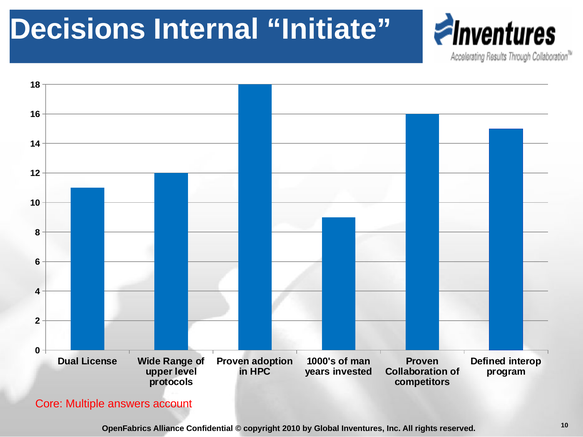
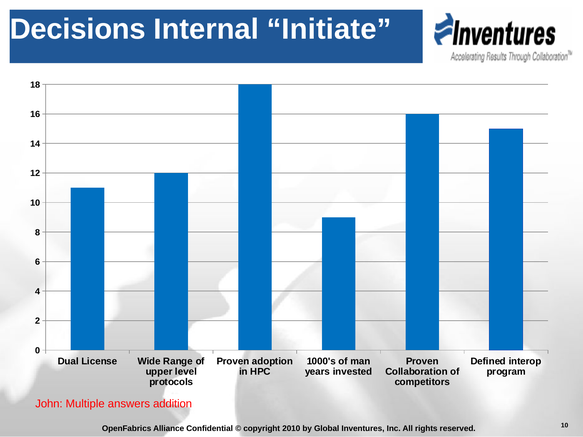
Core: Core -> John (49, 404)
account: account -> addition (173, 404)
